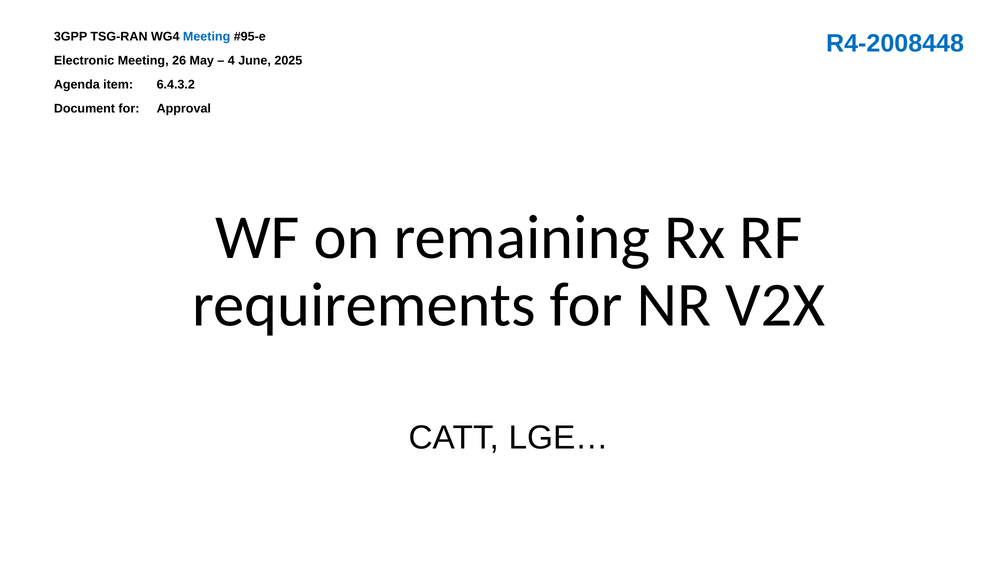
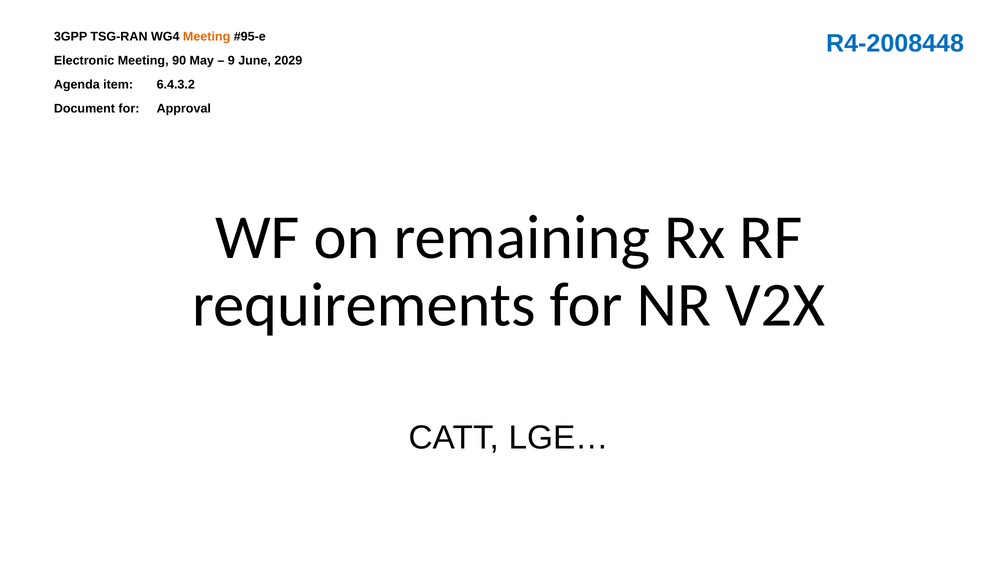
Meeting colour: blue -> orange (207, 37)
26: 26 -> 90 (179, 61)
4: 4 -> 9 (231, 61)
2025: 2025 -> 2029 (288, 61)
